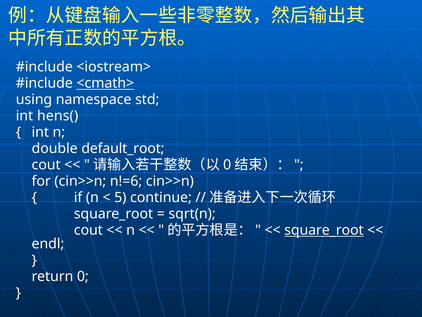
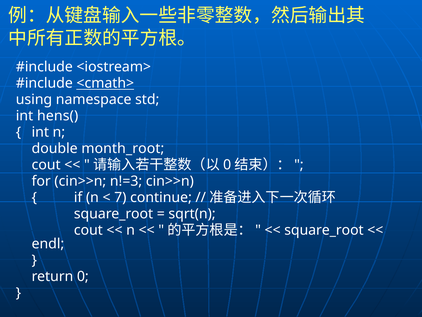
default_root: default_root -> month_root (123, 148)
n!=6: n!=6 -> n!=3 (126, 181)
5: 5 -> 7 (120, 197)
square_root underline: present -> none (324, 230)
